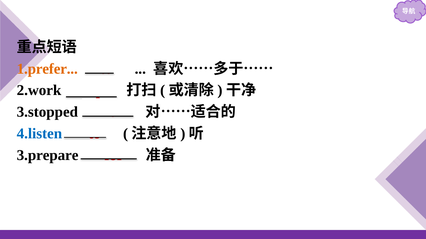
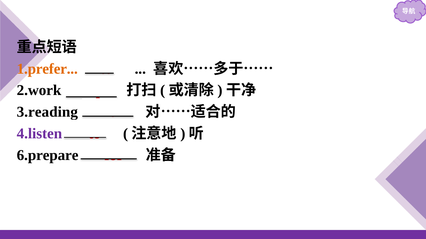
3.stopped: 3.stopped -> 3.reading (47, 112)
4.listen colour: blue -> purple (39, 134)
3.prepare: 3.prepare -> 6.prepare (48, 155)
